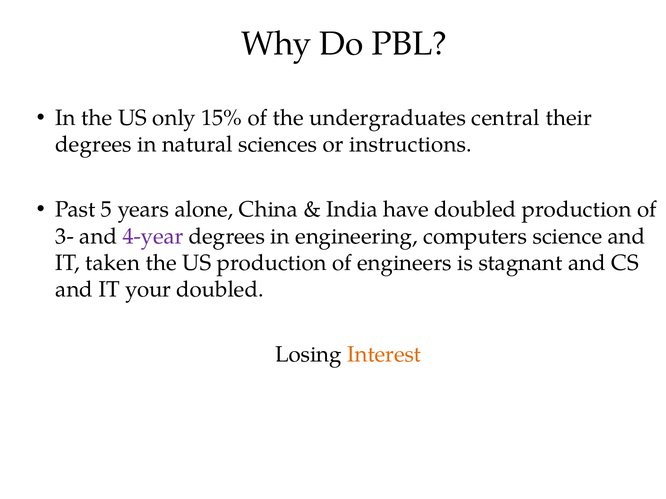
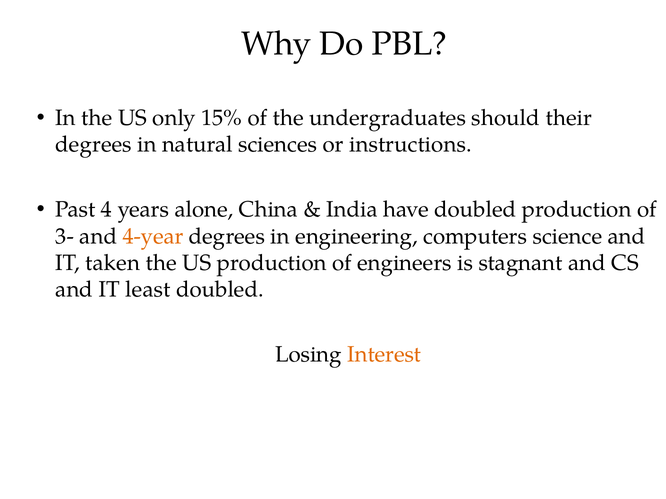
central: central -> should (506, 118)
5: 5 -> 4 (106, 210)
4-year colour: purple -> orange (153, 237)
your: your -> least (148, 290)
